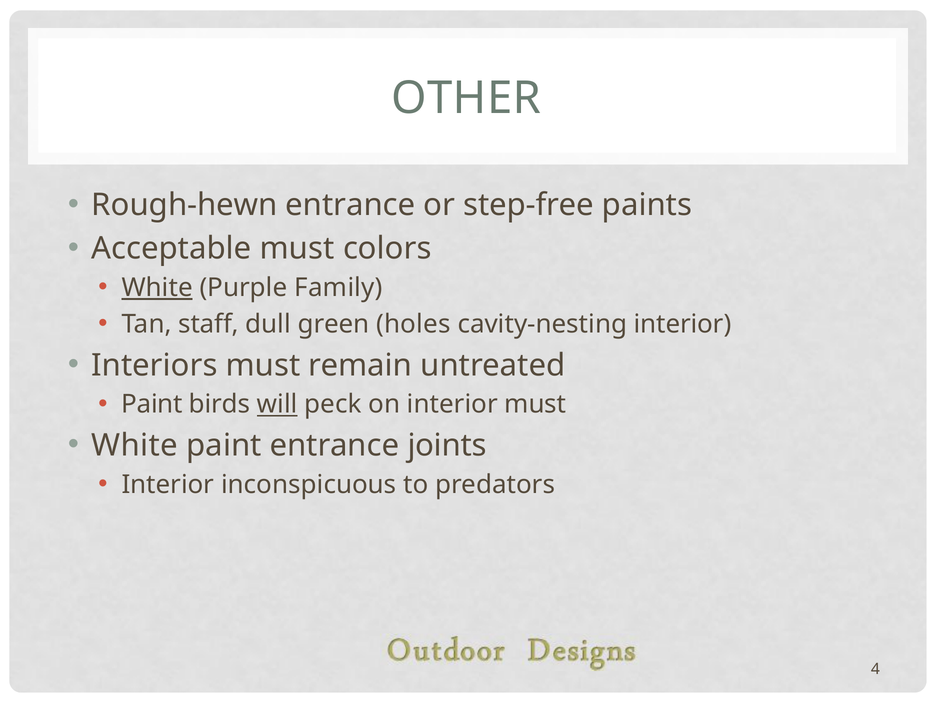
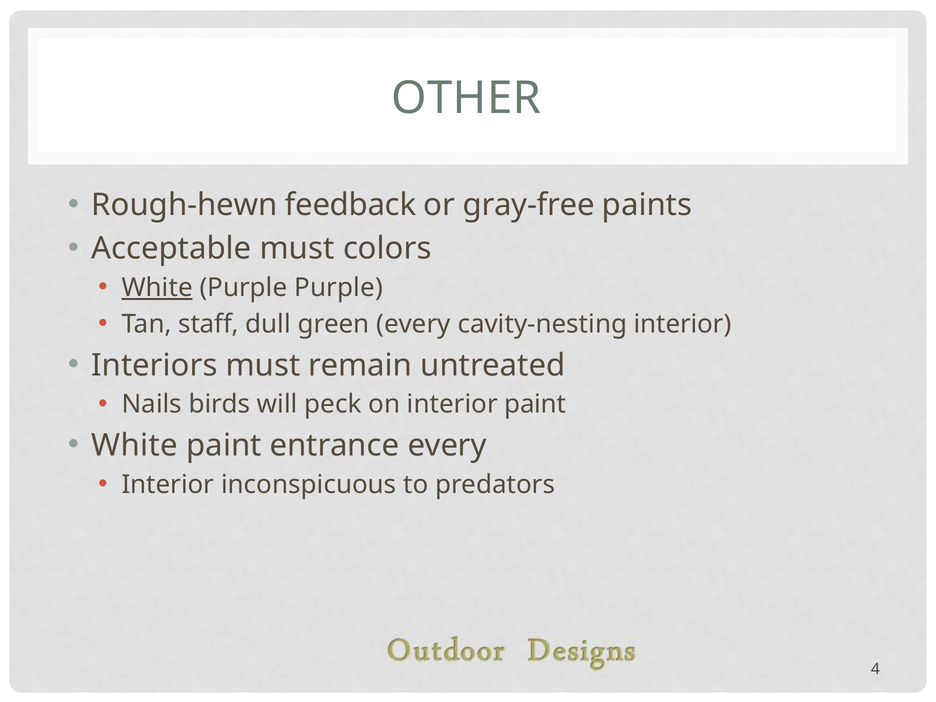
Rough-hewn entrance: entrance -> feedback (351, 205)
step-free: step-free -> gray-free (529, 205)
Purple Family: Family -> Purple (339, 288)
green holes: holes -> every (413, 324)
Paint: Paint -> Nails (152, 404)
will underline: present -> none (277, 404)
interior must: must -> paint (535, 404)
entrance joints: joints -> every (447, 445)
